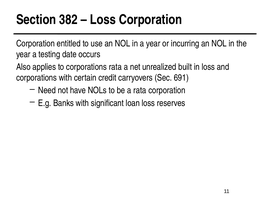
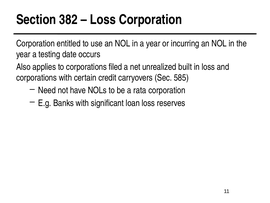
corporations rata: rata -> filed (115, 67)
691: 691 -> 585 (181, 78)
